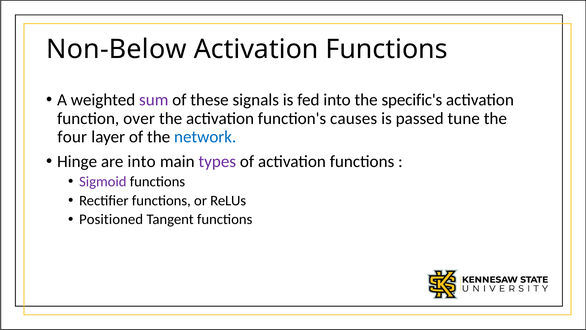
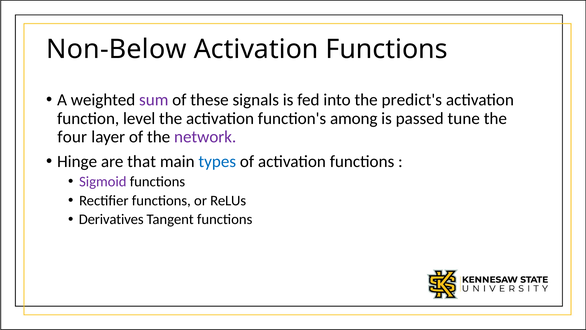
specific's: specific's -> predict's (412, 100)
over: over -> level (139, 118)
causes: causes -> among (354, 118)
network colour: blue -> purple (205, 137)
are into: into -> that (142, 161)
types colour: purple -> blue (217, 161)
Positioned: Positioned -> Derivatives (111, 219)
